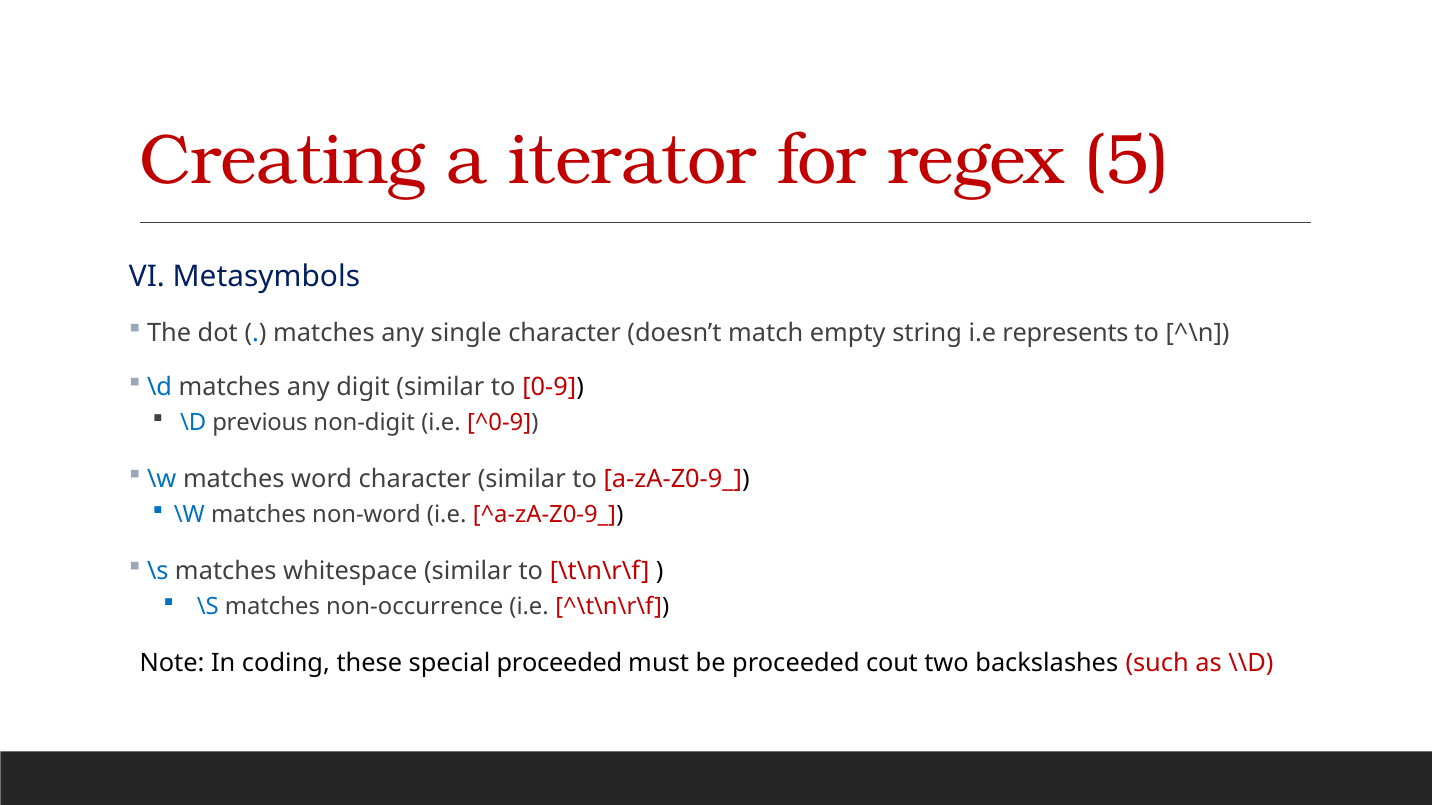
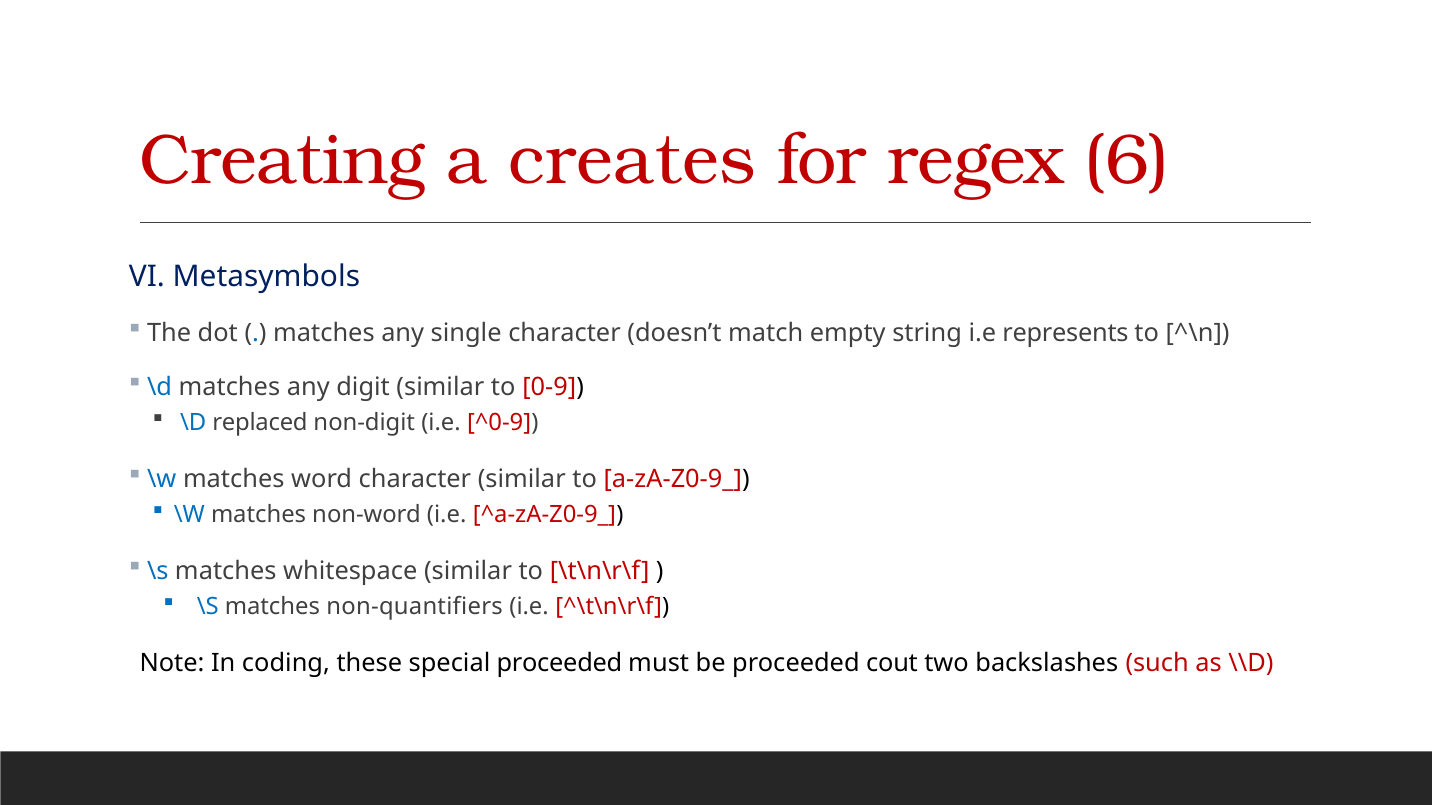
iterator: iterator -> creates (632, 160)
5: 5 -> 6 (1127, 160)
previous: previous -> replaced (260, 423)
non-occurrence: non-occurrence -> non-quantifiers (415, 607)
